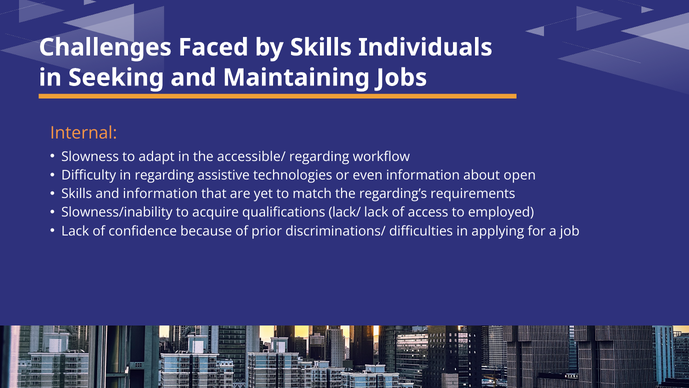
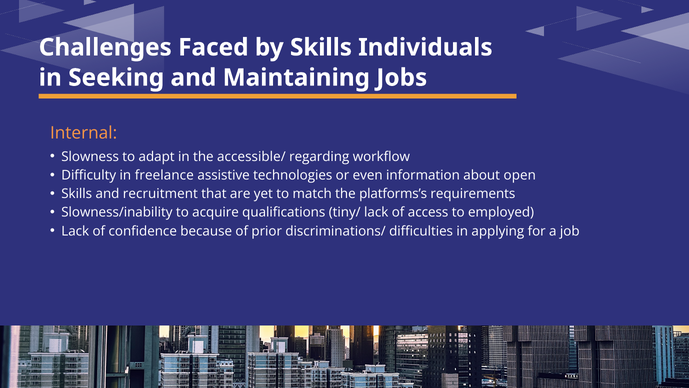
in regarding: regarding -> freelance (164, 175)
and information: information -> recruitment (160, 194)
regarding’s: regarding’s -> platforms’s (393, 194)
lack/: lack/ -> tiny/ (345, 212)
